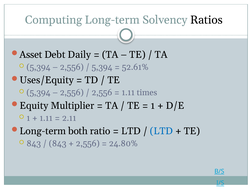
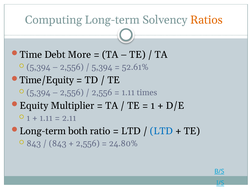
Ratios colour: black -> orange (206, 20)
Asset: Asset -> Time (31, 55)
Daily: Daily -> More (79, 55)
Uses/Equity: Uses/Equity -> Time/Equity (47, 80)
